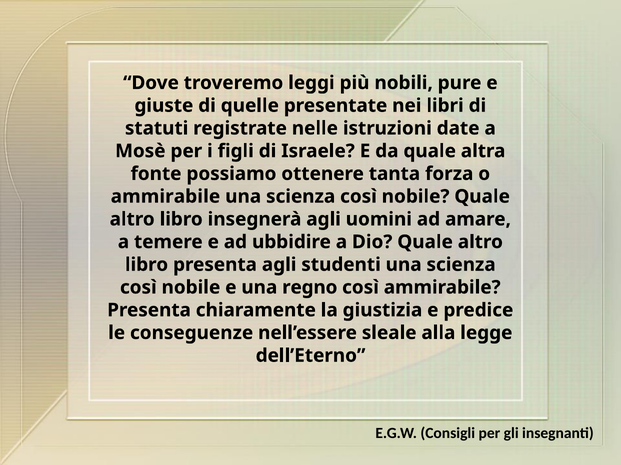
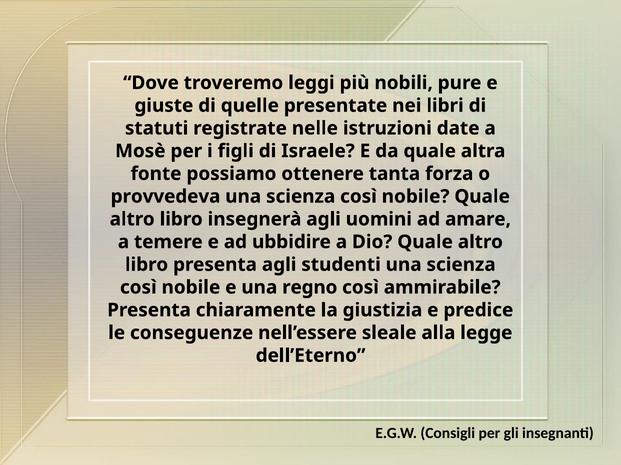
ammirabile: ammirabile -> provvedeva (166, 197)
